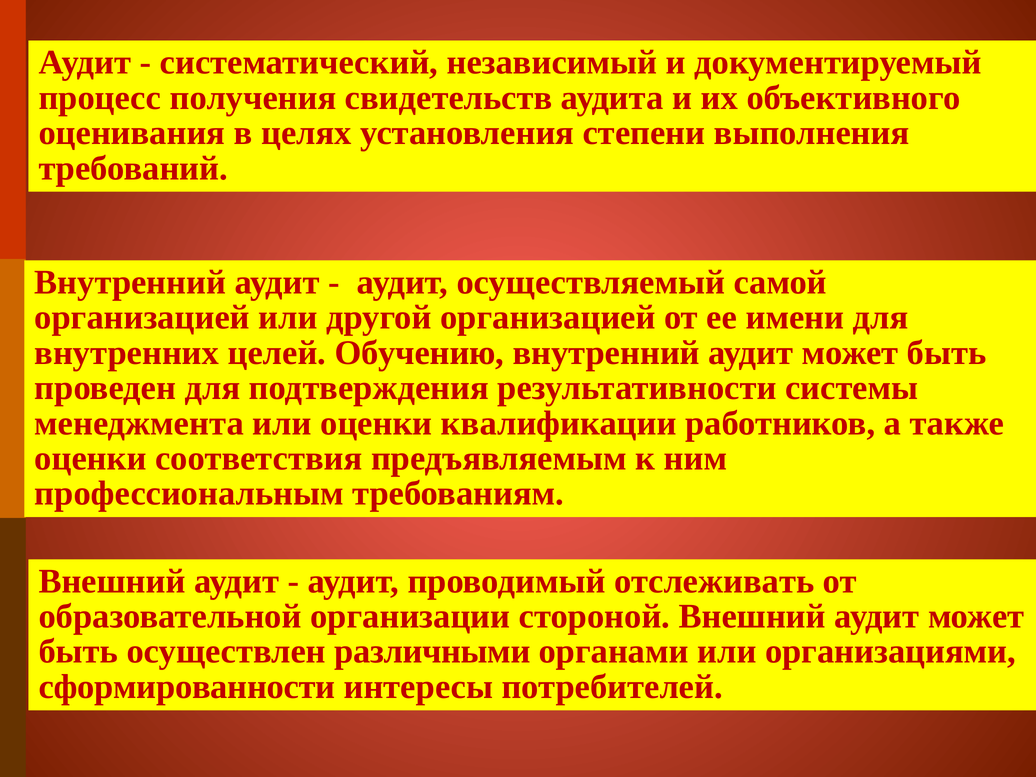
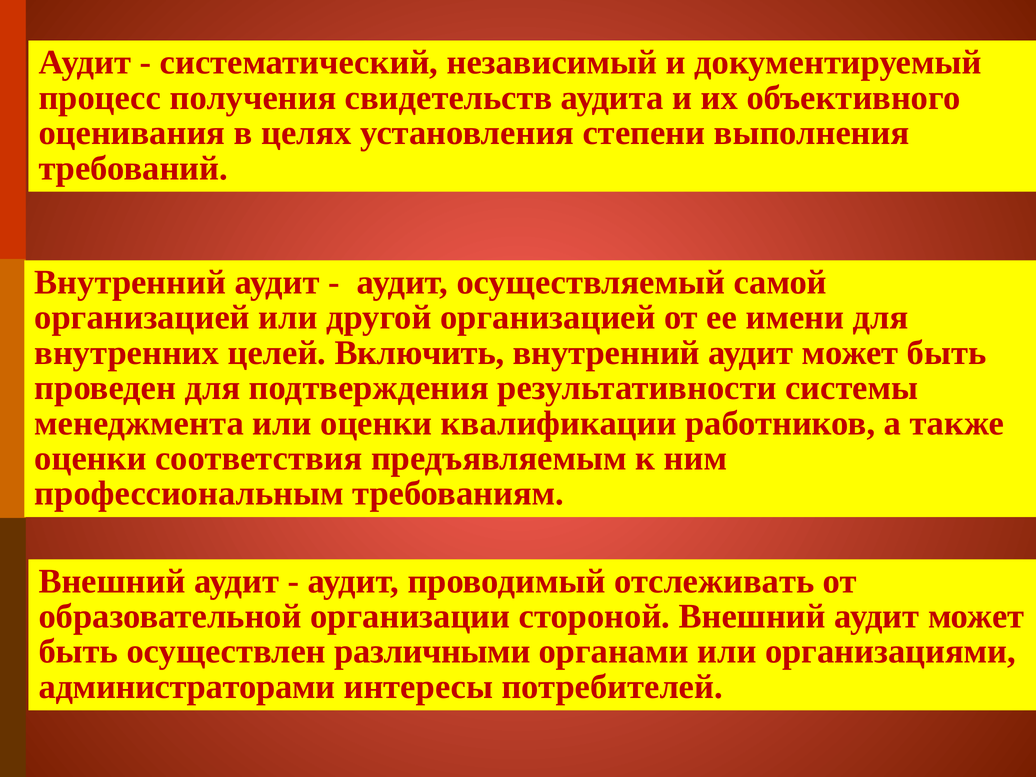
Обучению: Обучению -> Включить (419, 353)
сформированности: сформированности -> администраторами (187, 687)
